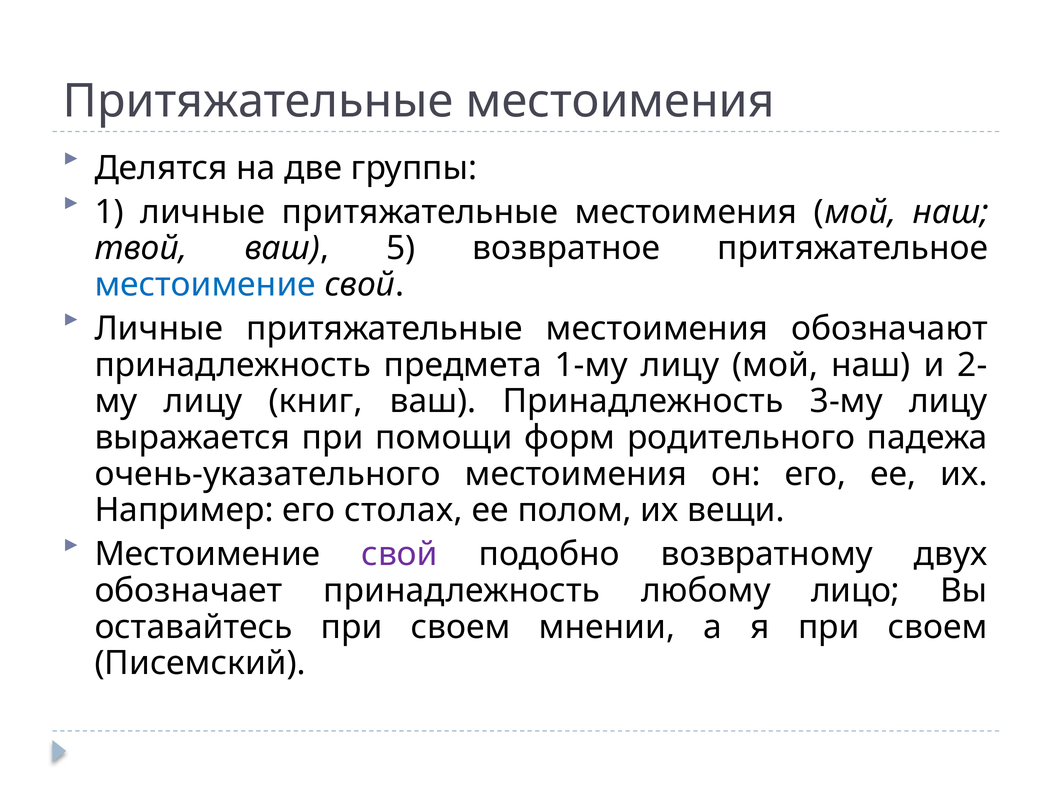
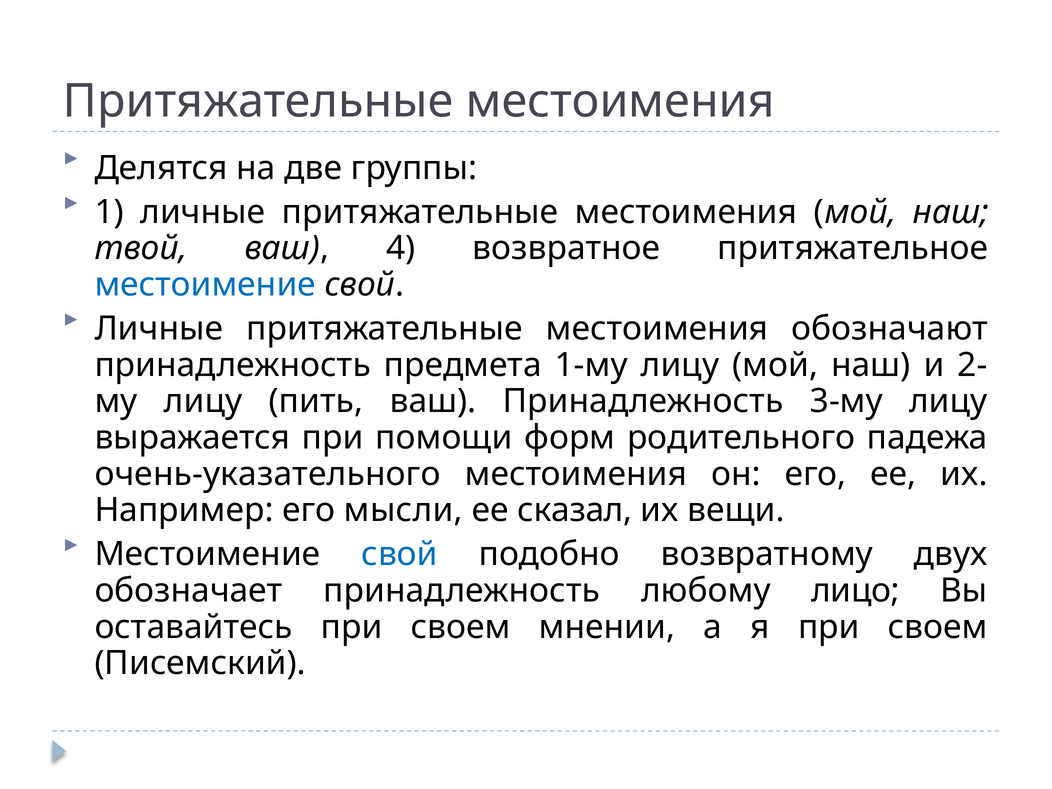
5: 5 -> 4 (401, 248)
книг: книг -> пить (316, 401)
столах: столах -> мысли (403, 510)
полом: полом -> сказал (575, 510)
свой colour: purple -> blue (400, 554)
